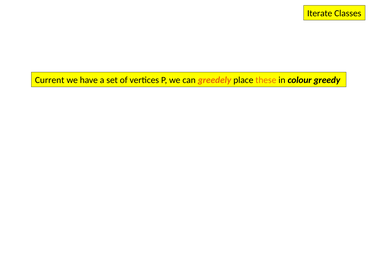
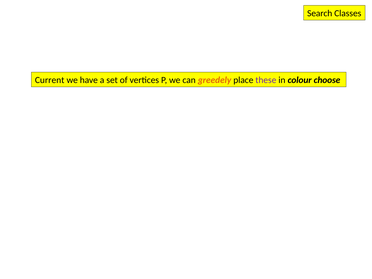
Iterate: Iterate -> Search (320, 13)
these colour: orange -> purple (266, 80)
greedy: greedy -> choose (327, 80)
